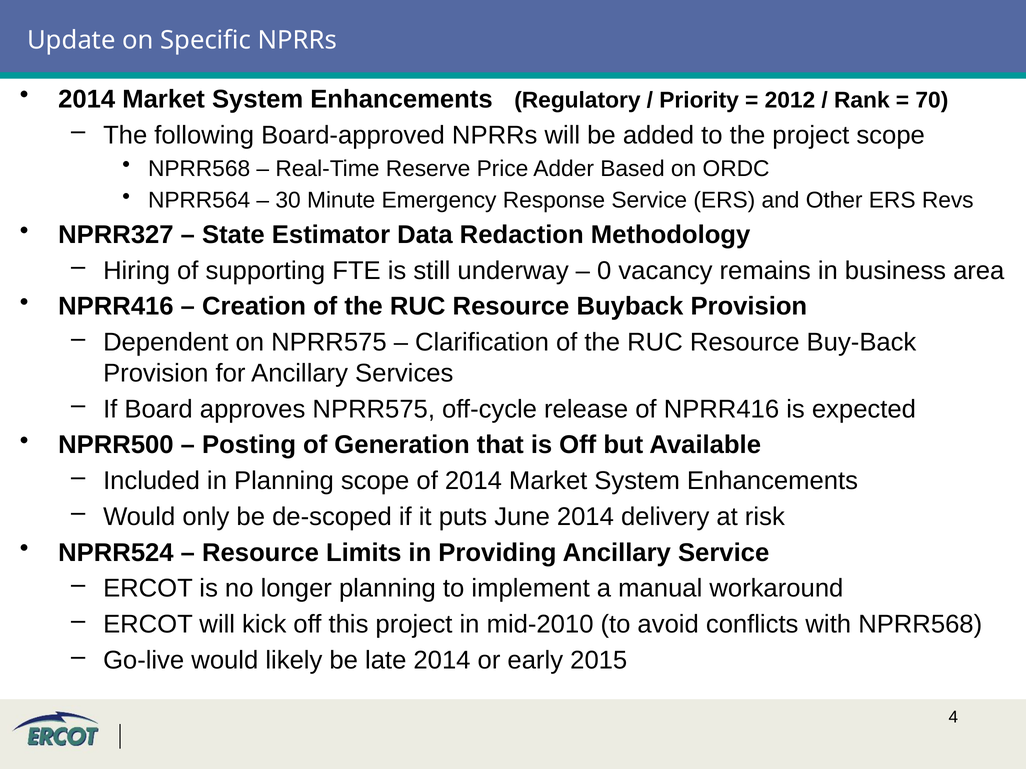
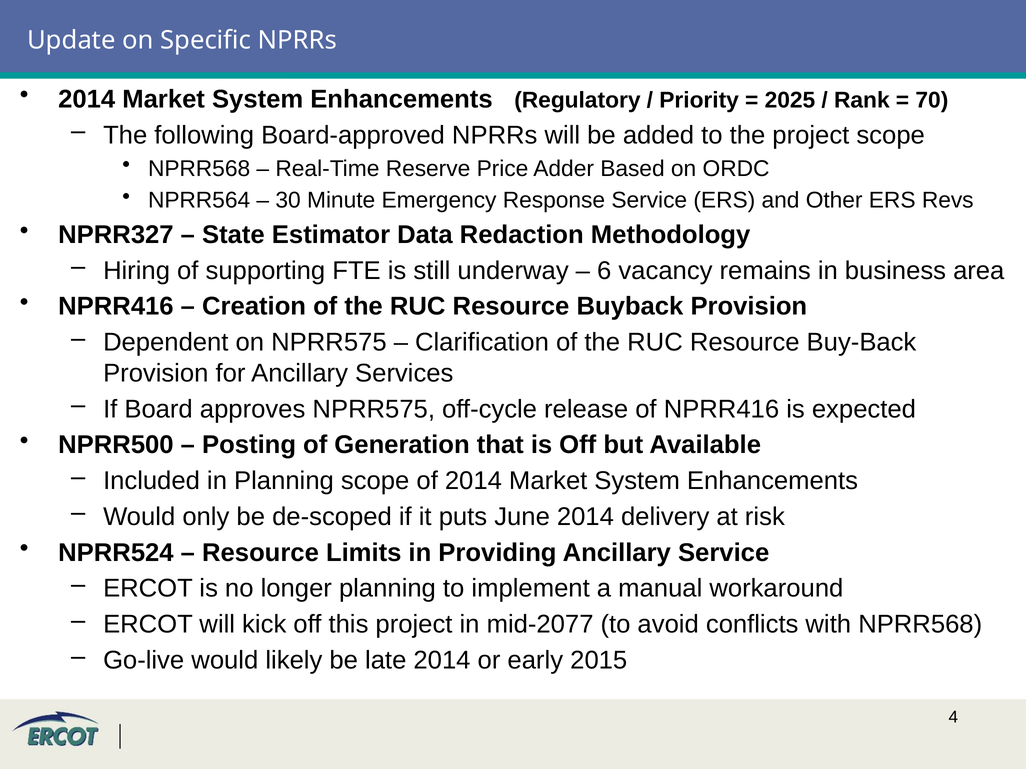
2012: 2012 -> 2025 (790, 100)
0: 0 -> 6 (604, 271)
mid-2010: mid-2010 -> mid-2077 (540, 625)
